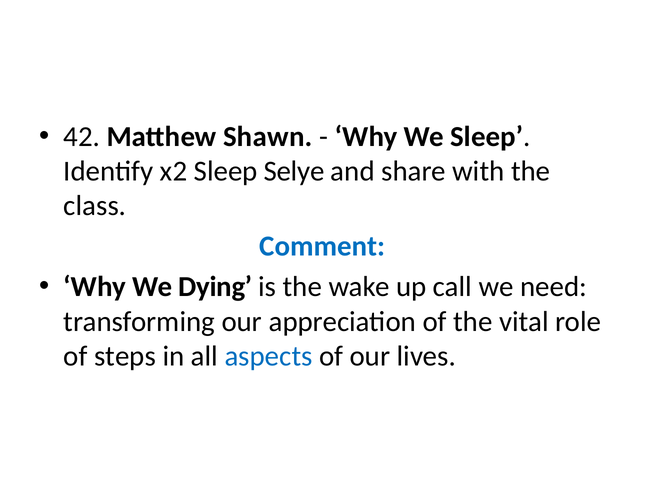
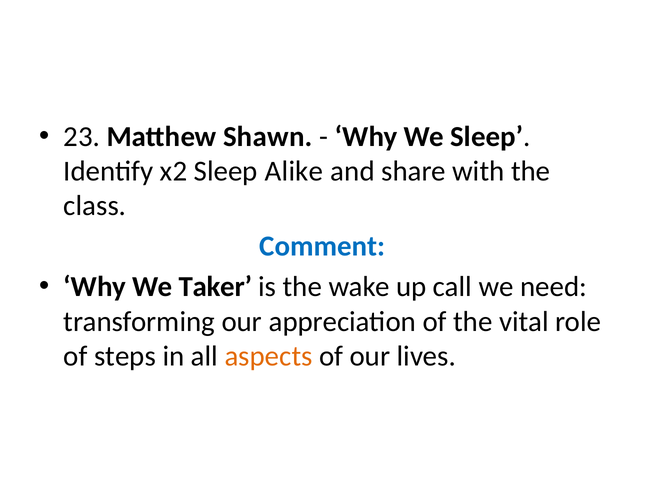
42: 42 -> 23 (82, 137)
Selye: Selye -> Alike (294, 171)
Dying: Dying -> Taker (215, 287)
aspects colour: blue -> orange (269, 357)
